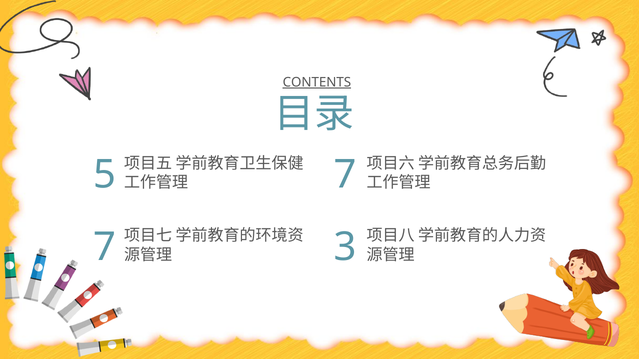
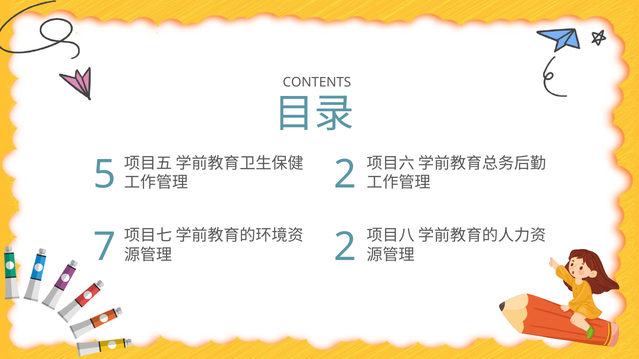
CONTENTS underline: present -> none (317, 83)
5 7: 7 -> 2 (345, 175)
7 3: 3 -> 2 (345, 247)
